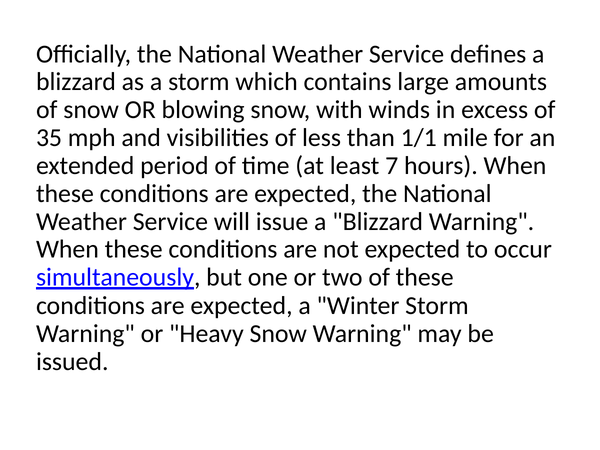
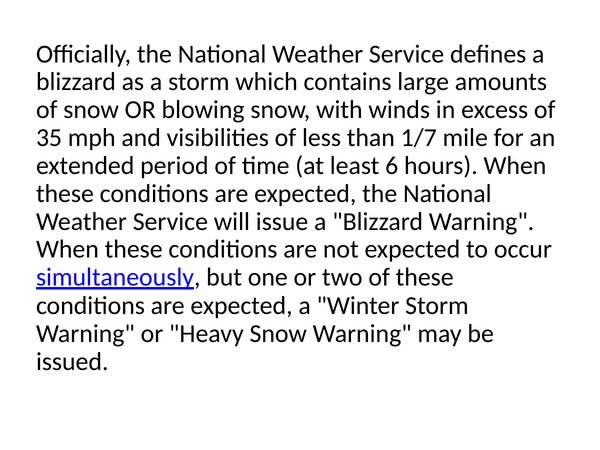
1/1: 1/1 -> 1/7 (419, 138)
7: 7 -> 6 (392, 166)
